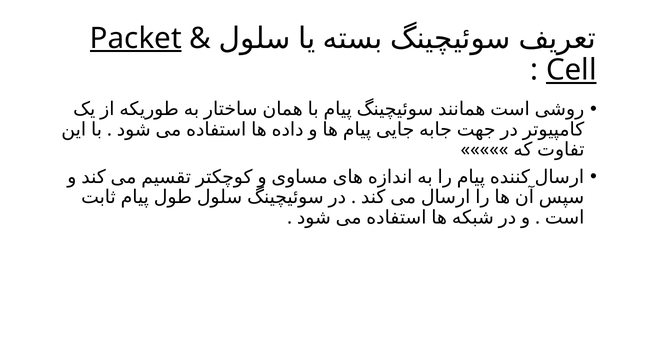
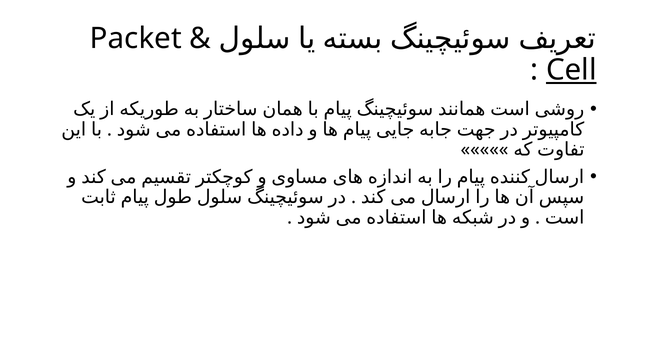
Packet underline: present -> none (136, 38)
